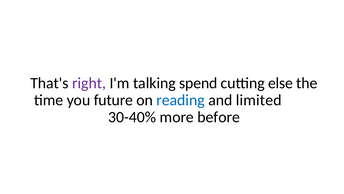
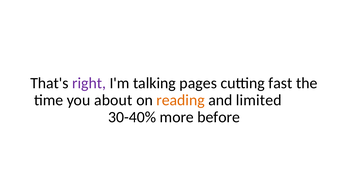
spend: spend -> pages (198, 83)
else: else -> fast (280, 83)
future: future -> about (113, 100)
reading colour: blue -> orange (181, 100)
